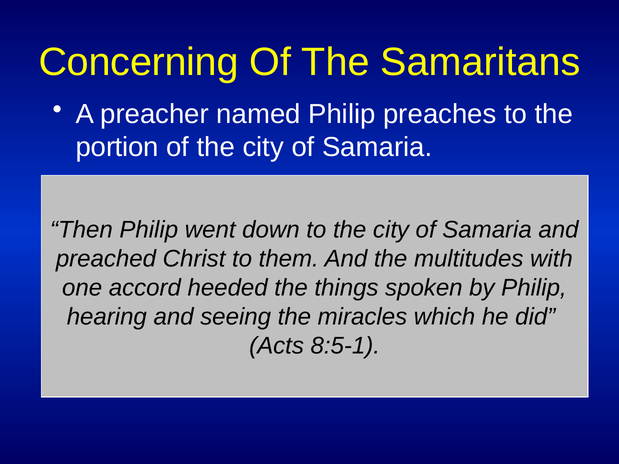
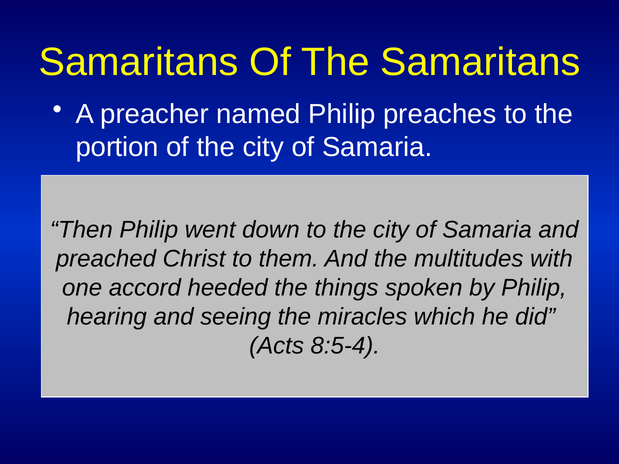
Concerning: Concerning -> Samaritans (139, 62)
8:5-1: 8:5-1 -> 8:5-4 (345, 346)
